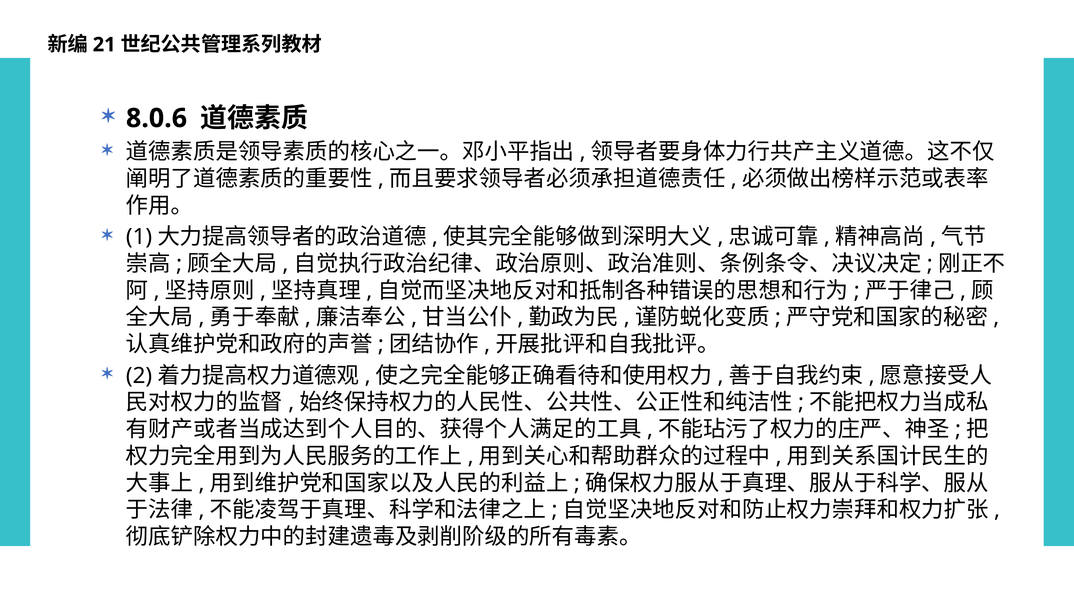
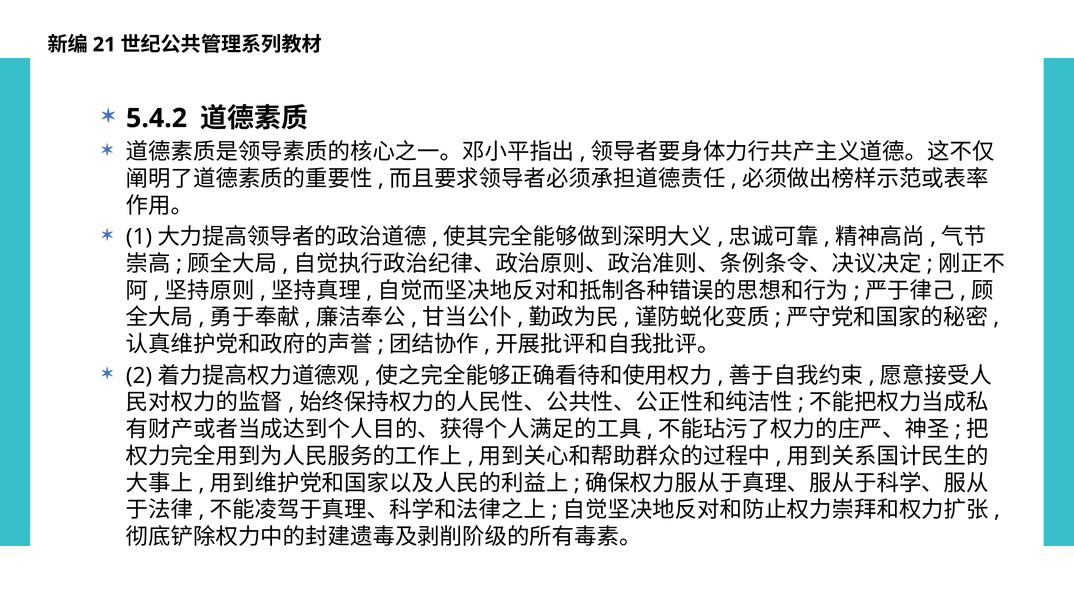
8.0.6: 8.0.6 -> 5.4.2 (157, 118)
